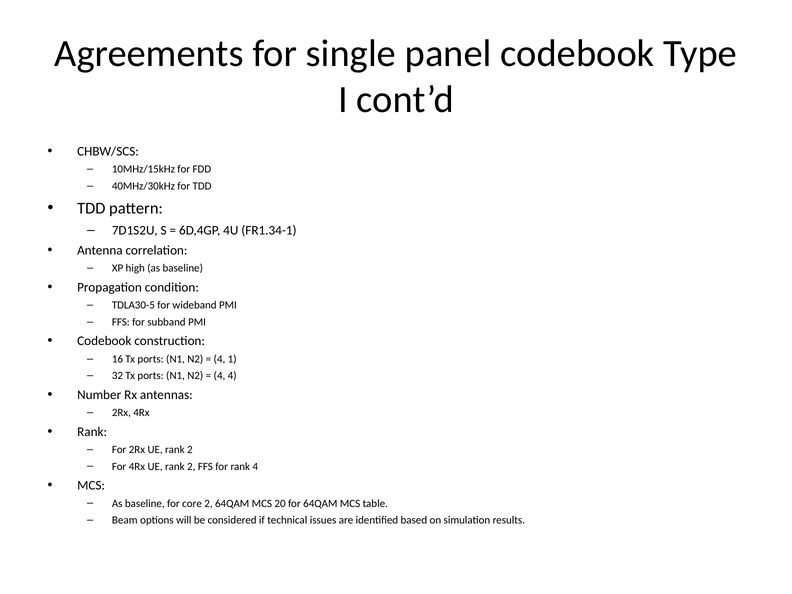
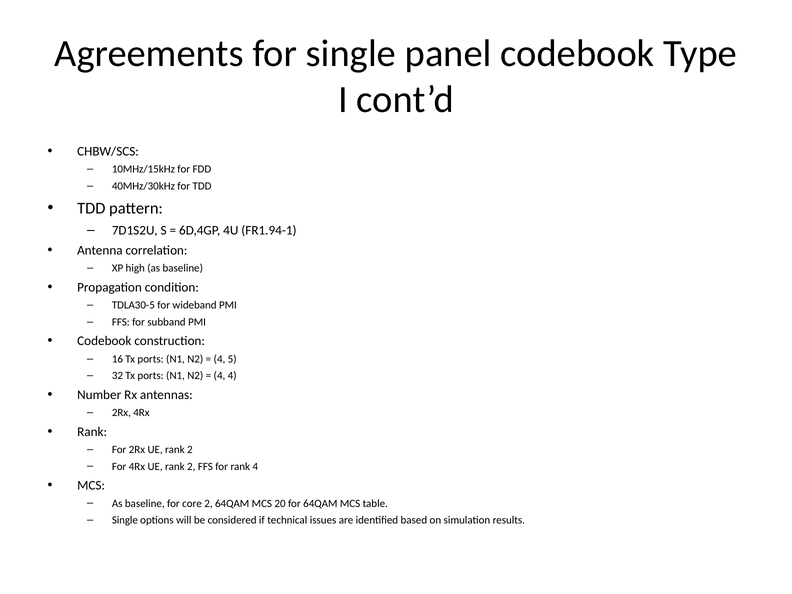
FR1.34-1: FR1.34-1 -> FR1.94-1 (269, 230)
1: 1 -> 5 (232, 359)
Beam: Beam -> Single (125, 520)
